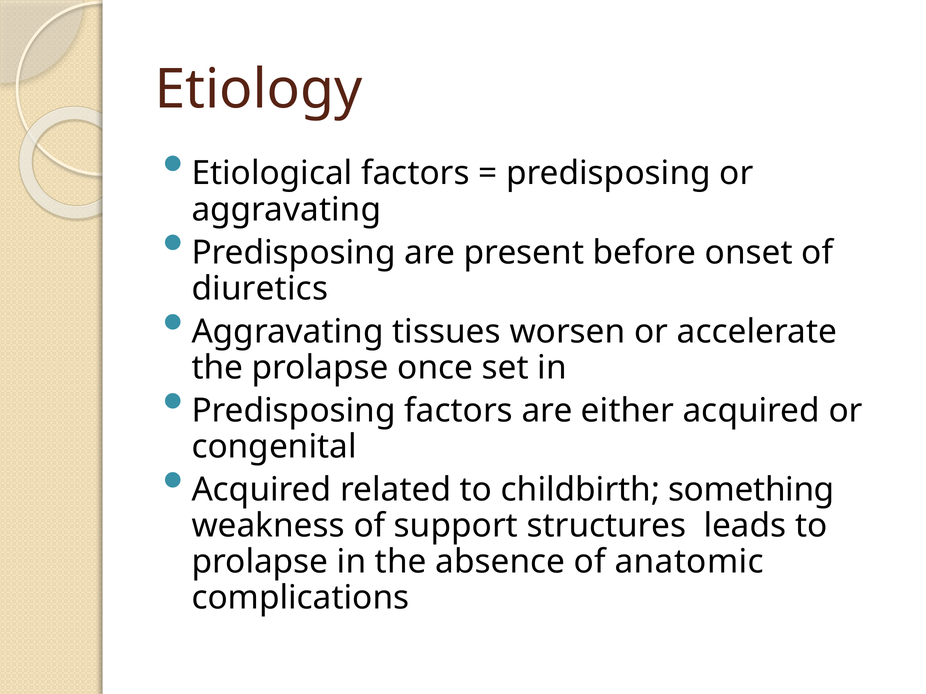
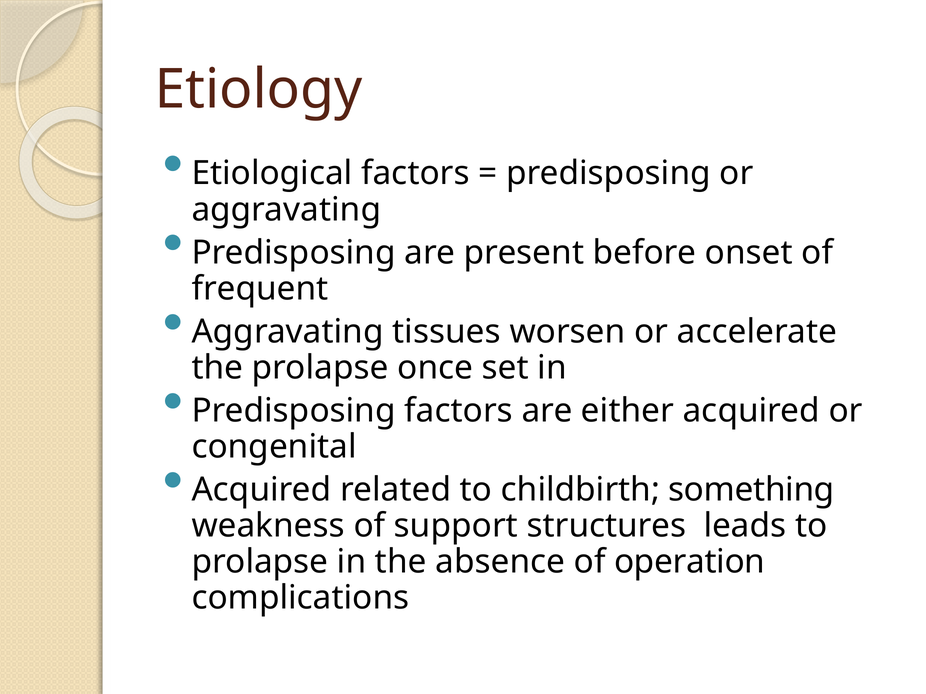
diuretics: diuretics -> frequent (260, 289)
anatomic: anatomic -> operation (690, 562)
